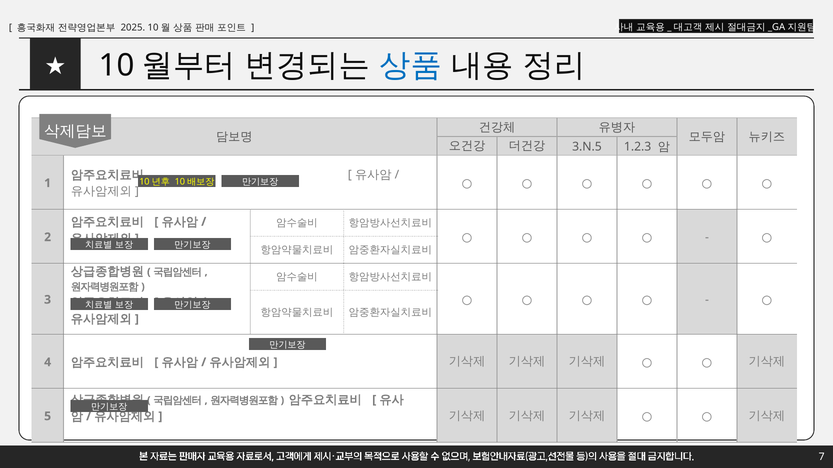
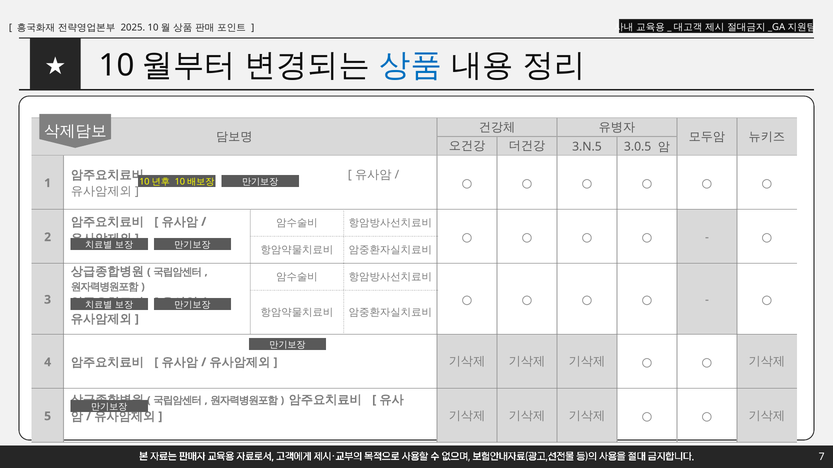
1.2.3: 1.2.3 -> 3.0.5 (638, 147)
